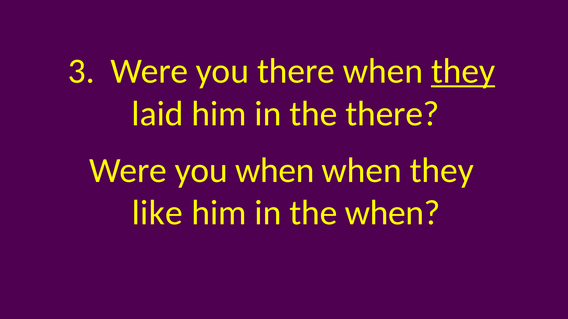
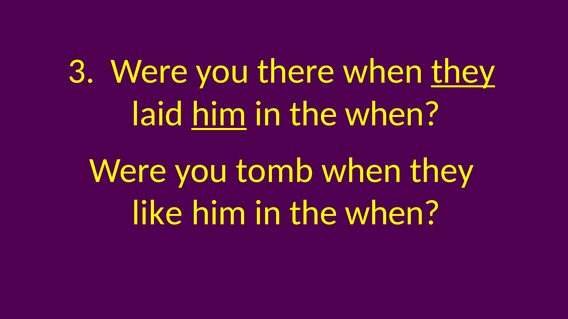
him underline: none -> present (219, 114)
there: there -> when (393, 114)
you when: when -> tomb (275, 171)
